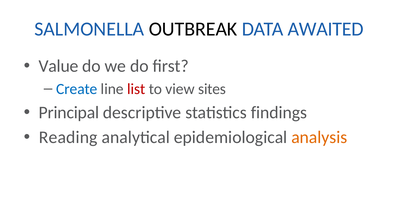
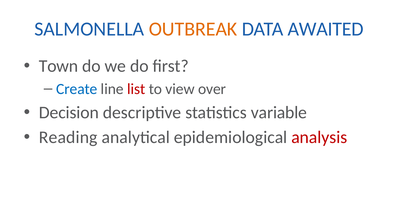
OUTBREAK colour: black -> orange (193, 29)
Value: Value -> Town (59, 66)
sites: sites -> over (212, 89)
Principal: Principal -> Decision (69, 113)
findings: findings -> variable (279, 113)
analysis colour: orange -> red (319, 137)
